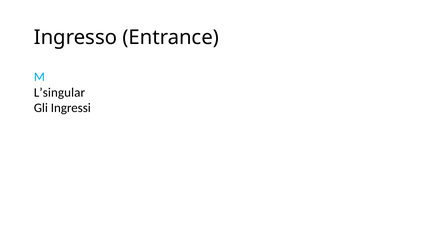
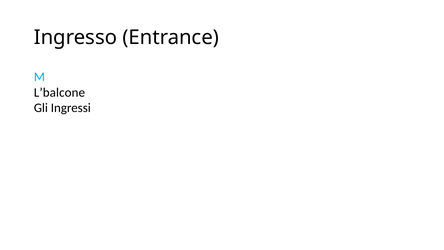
L’singular: L’singular -> L’balcone (59, 92)
